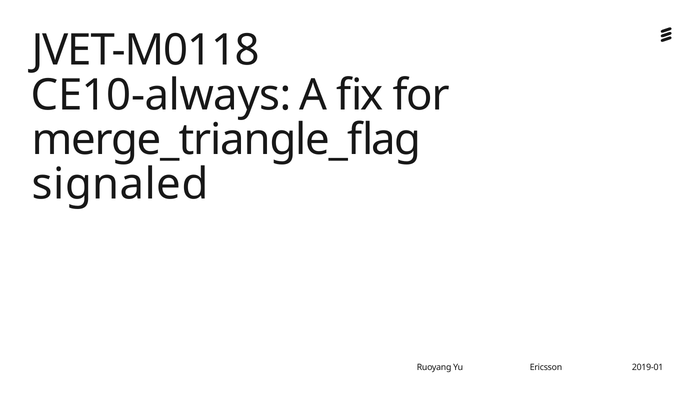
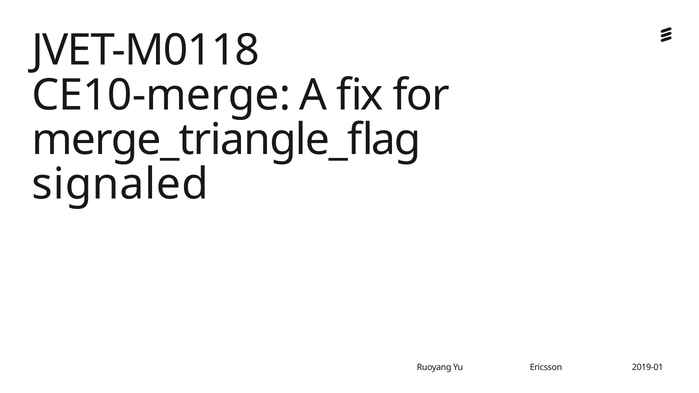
CE10-always: CE10-always -> CE10-merge (161, 95)
